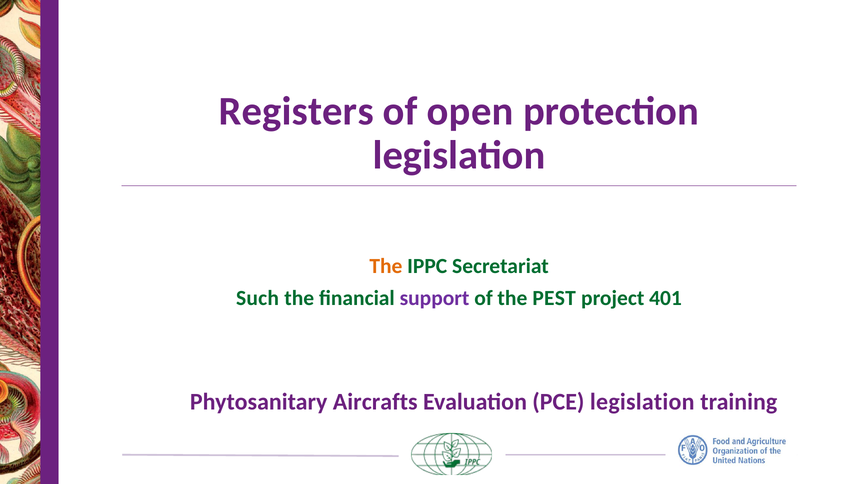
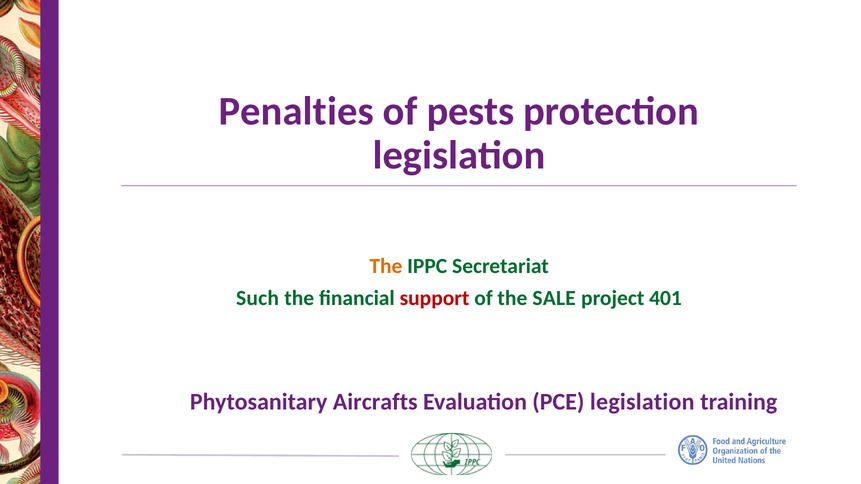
Registers: Registers -> Penalties (296, 111)
open: open -> pests (471, 111)
support colour: purple -> red (435, 298)
PEST: PEST -> SALE (554, 298)
